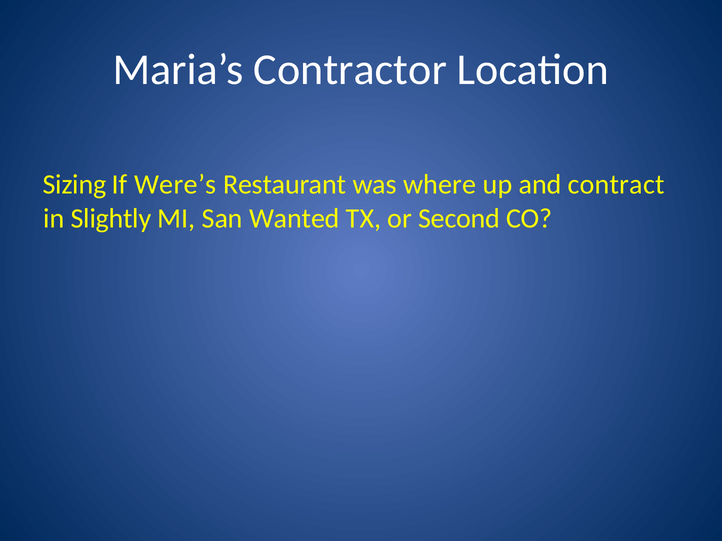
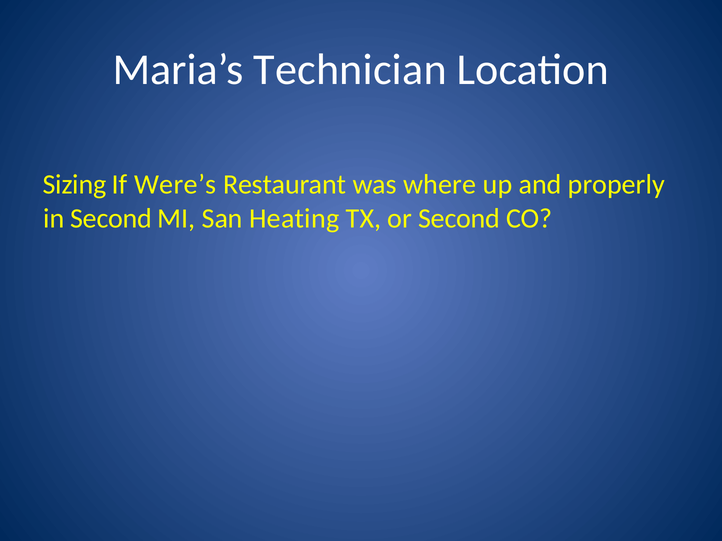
Contractor: Contractor -> Technician (350, 70)
contract: contract -> properly (616, 185)
in Slightly: Slightly -> Second (111, 219)
Wanted: Wanted -> Heating (294, 219)
